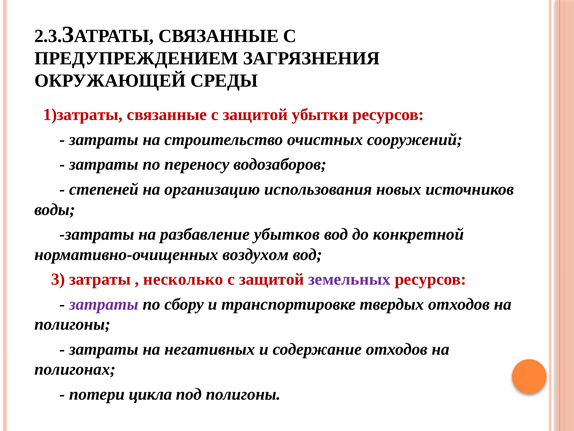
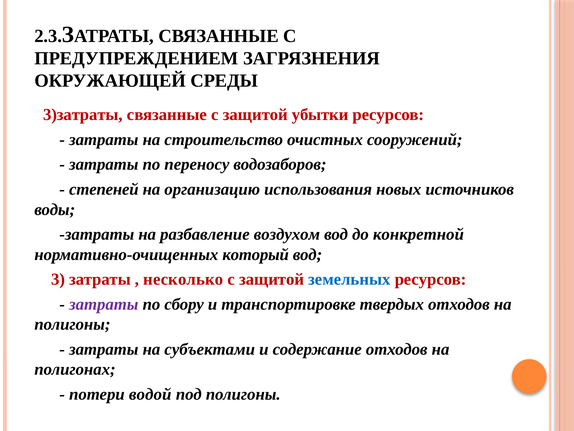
1)затраты: 1)затраты -> 3)затраты (83, 114)
убытков: убытков -> воздухом (287, 234)
воздухом: воздухом -> который (256, 254)
земельных colour: purple -> blue (349, 279)
негативных: негативных -> субъектами (210, 349)
цикла: цикла -> водой (150, 394)
